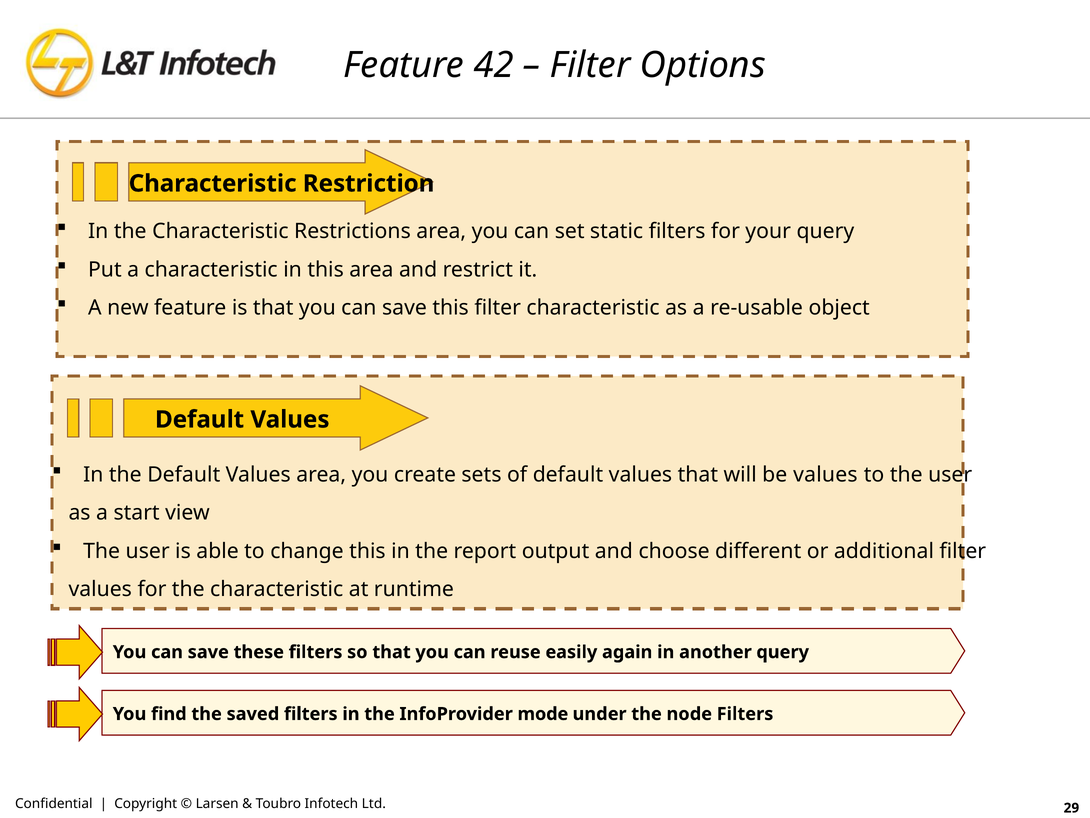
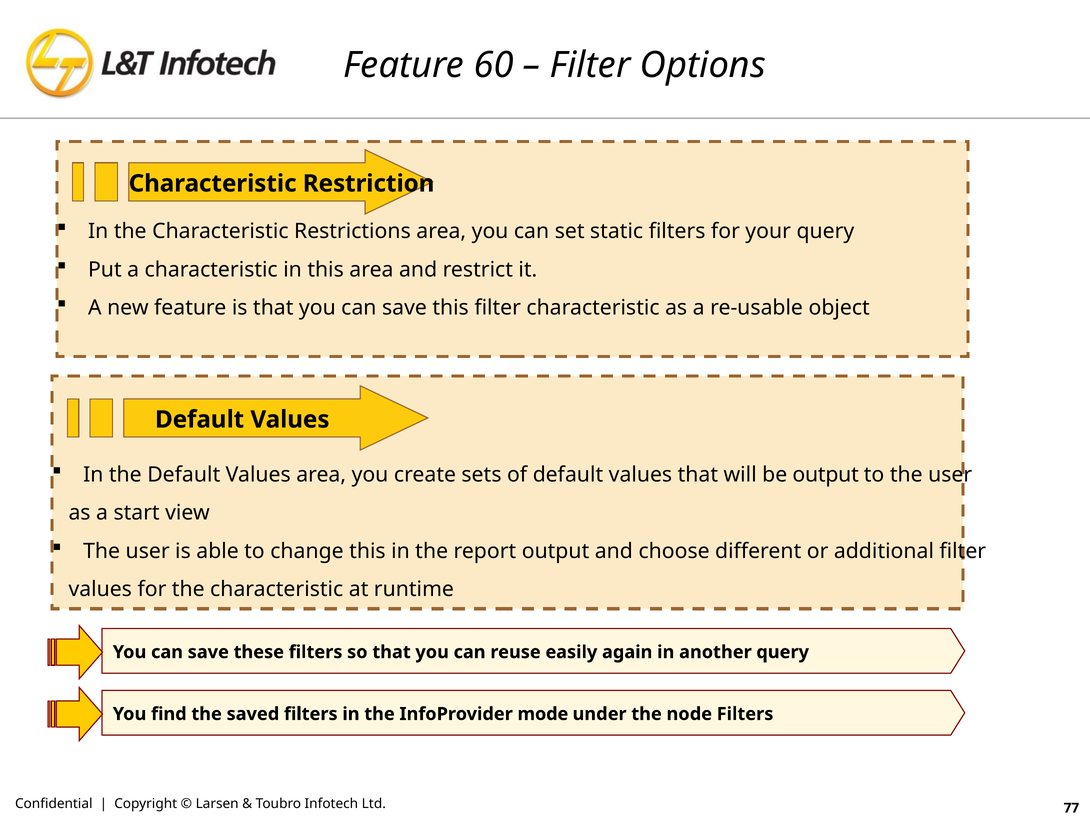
42: 42 -> 60 (494, 65)
be values: values -> output (826, 474)
29: 29 -> 77 (1071, 808)
